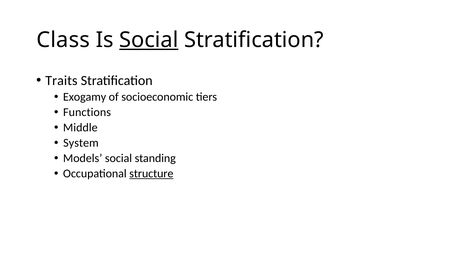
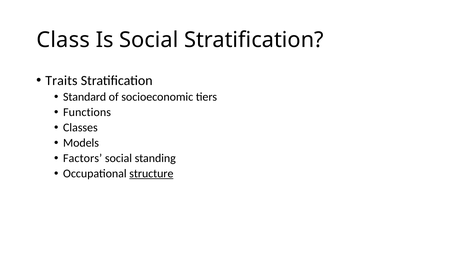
Social underline: present -> none (149, 40)
Exogamy: Exogamy -> Standard (85, 97)
Middle: Middle -> Classes (80, 128)
System: System -> Models (81, 143)
Models: Models -> Factors (83, 158)
